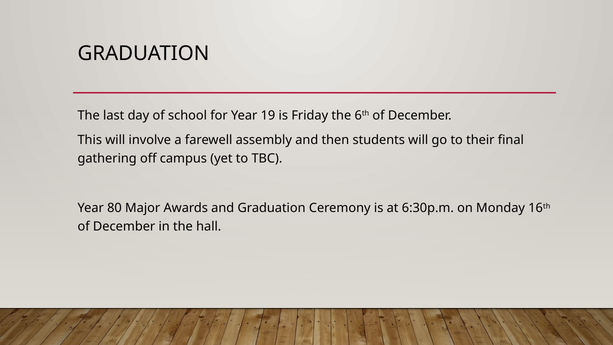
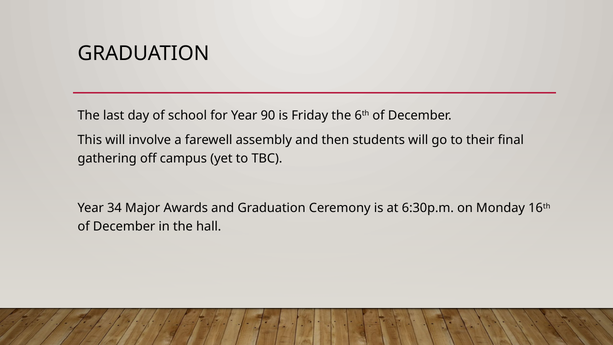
19: 19 -> 90 (268, 115)
80: 80 -> 34 (114, 208)
